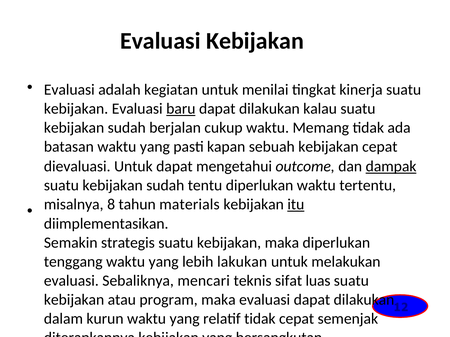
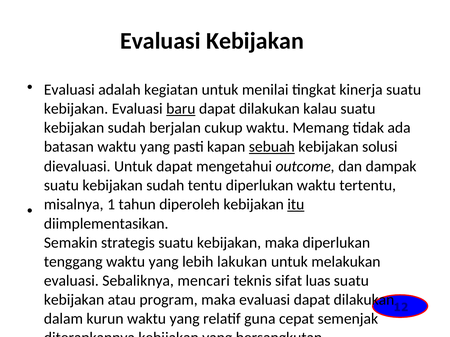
sebuah underline: none -> present (272, 147)
kebijakan cepat: cepat -> solusi (380, 147)
dampak underline: present -> none (391, 167)
8: 8 -> 1 (111, 205)
materials: materials -> diperoleh (190, 205)
relatif tidak: tidak -> guna (260, 319)
